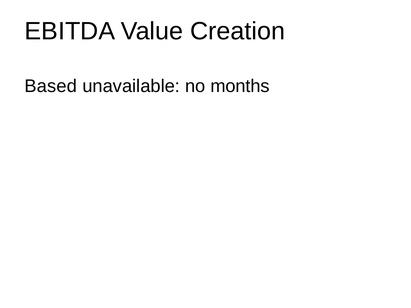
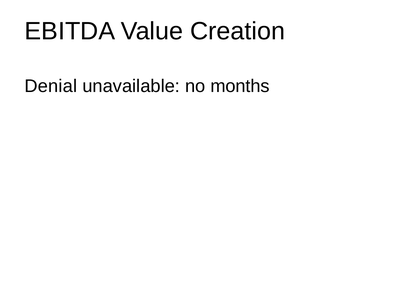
Based: Based -> Denial (51, 86)
